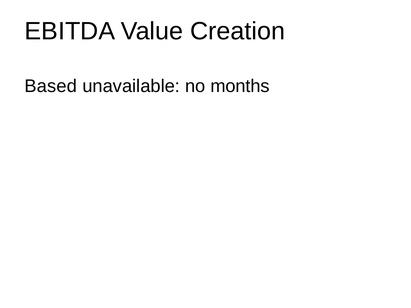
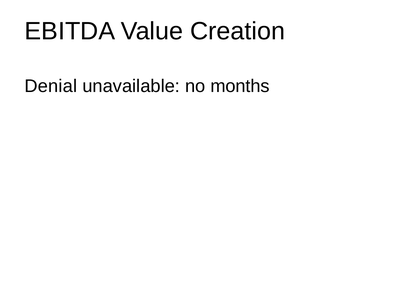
Based: Based -> Denial (51, 86)
